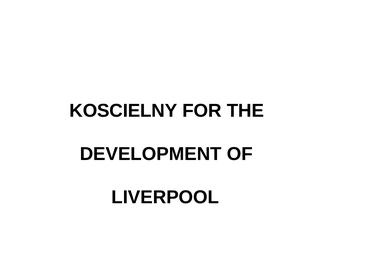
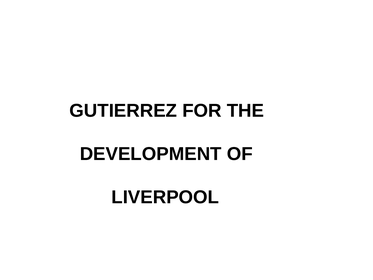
KOSCIELNY: KOSCIELNY -> GUTIERREZ (123, 111)
